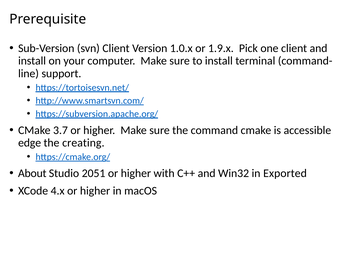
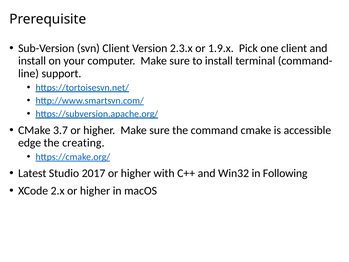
1.0.x: 1.0.x -> 2.3.x (181, 48)
About: About -> Latest (32, 173)
2051: 2051 -> 2017 (94, 173)
Exported: Exported -> Following (285, 173)
4.x: 4.x -> 2.x (58, 191)
